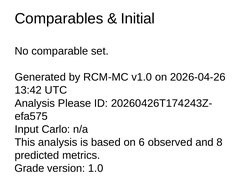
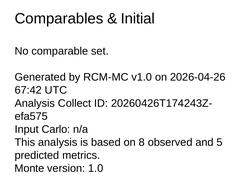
13:42: 13:42 -> 67:42 (28, 90)
Please: Please -> Collect (75, 103)
6: 6 -> 8 (142, 142)
8: 8 -> 5 (220, 142)
Grade: Grade -> Monte (29, 168)
